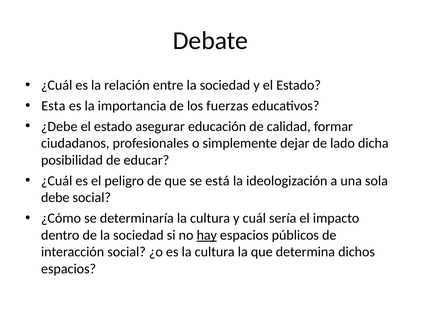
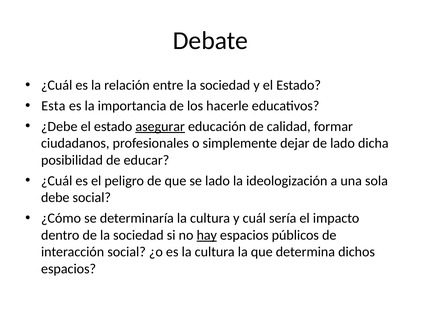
fuerzas: fuerzas -> hacerle (227, 106)
asegurar underline: none -> present (160, 126)
se está: está -> lado (217, 181)
